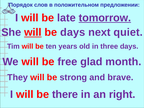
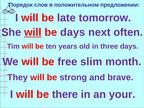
tomorrow underline: present -> none (105, 18)
quiet: quiet -> often (128, 32)
glad: glad -> slim (91, 62)
right: right -> your (122, 94)
